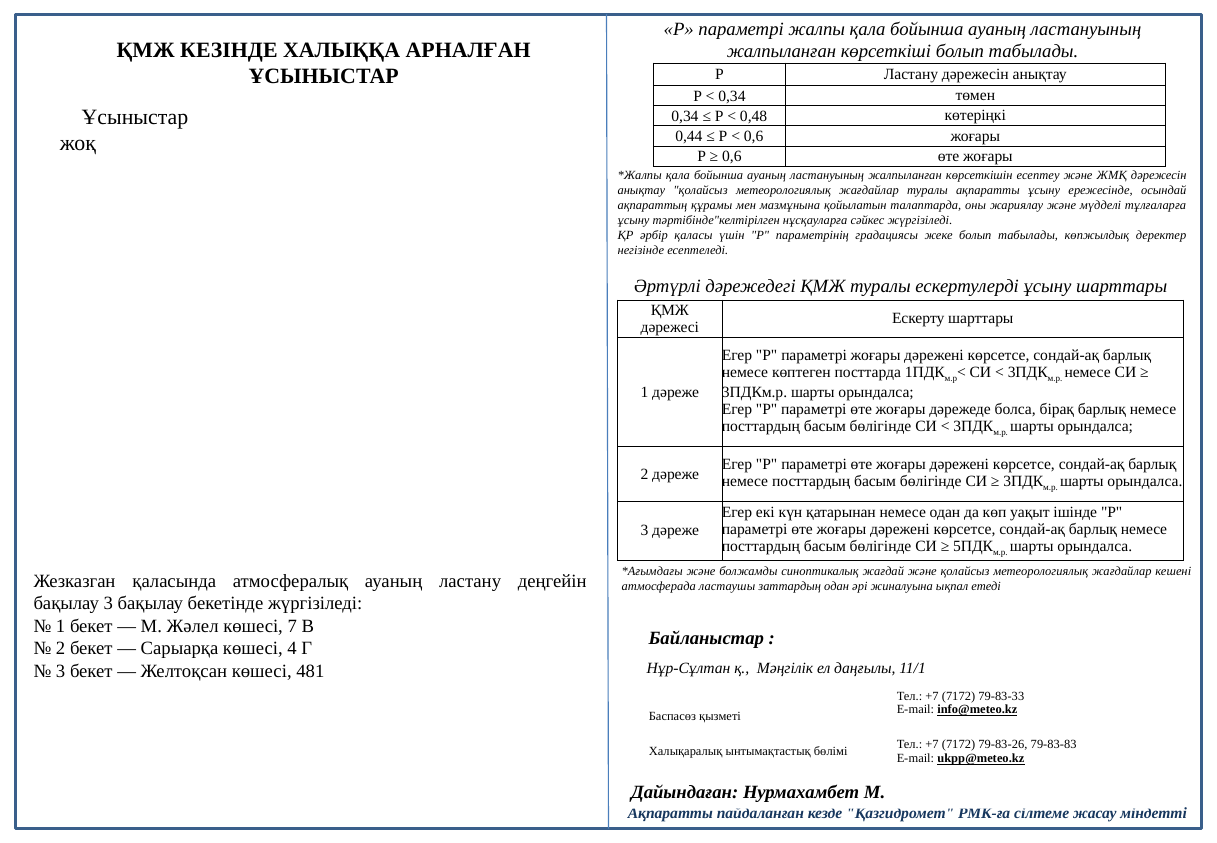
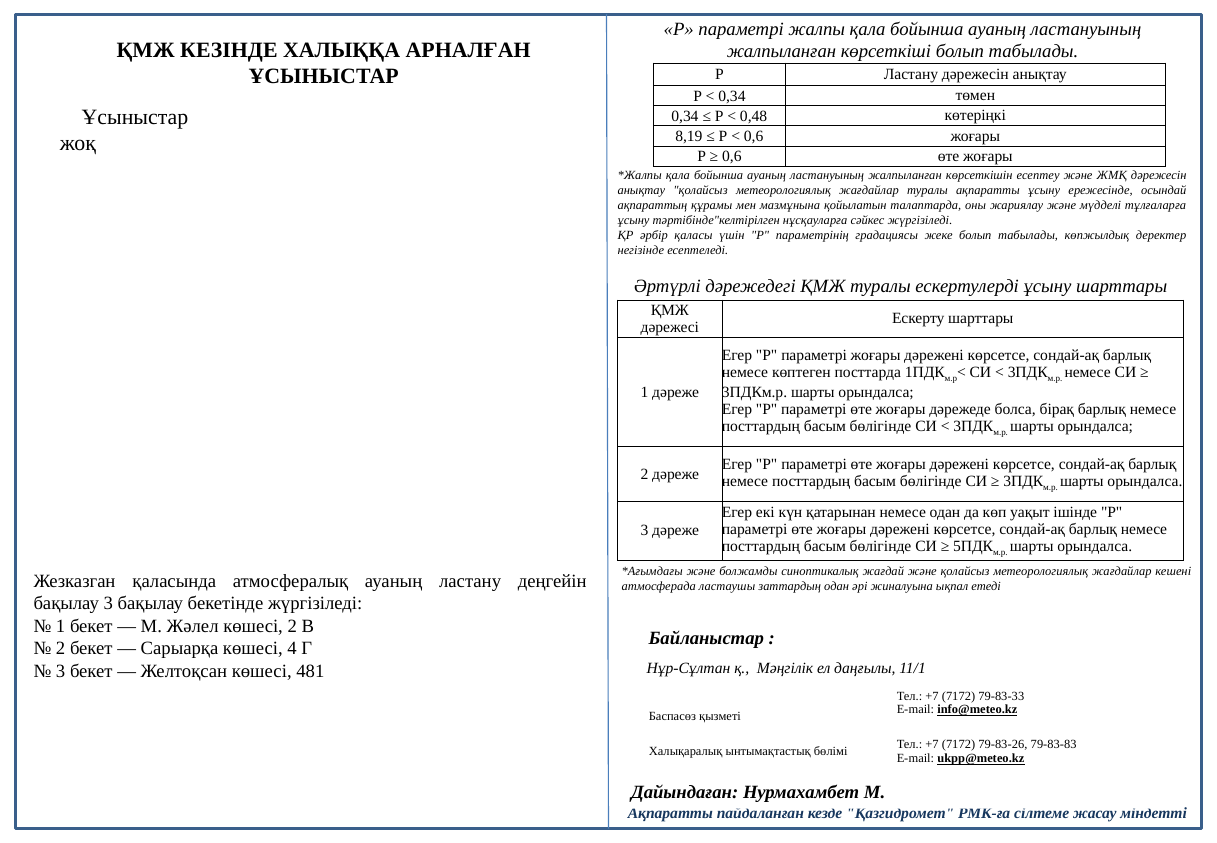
0,44: 0,44 -> 8,19 (689, 136)
көшесі 7: 7 -> 2 (292, 626)
